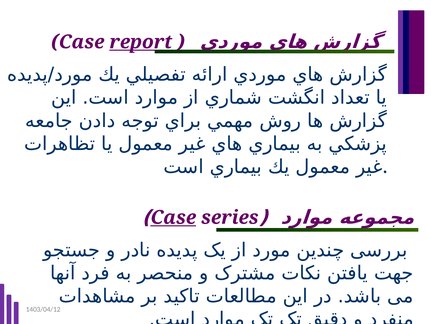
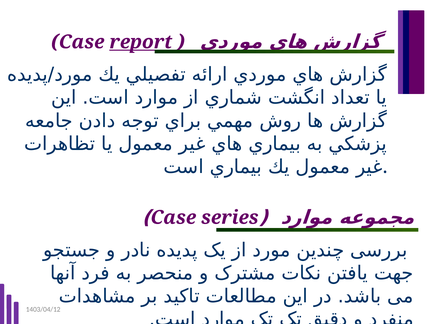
Case underline: present -> none (173, 217)
